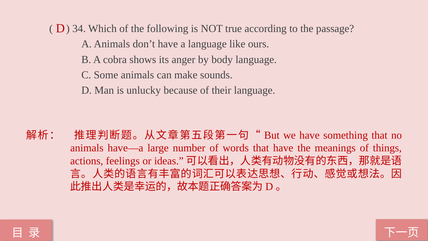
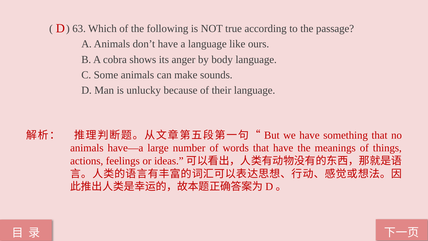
34: 34 -> 63 (79, 29)
